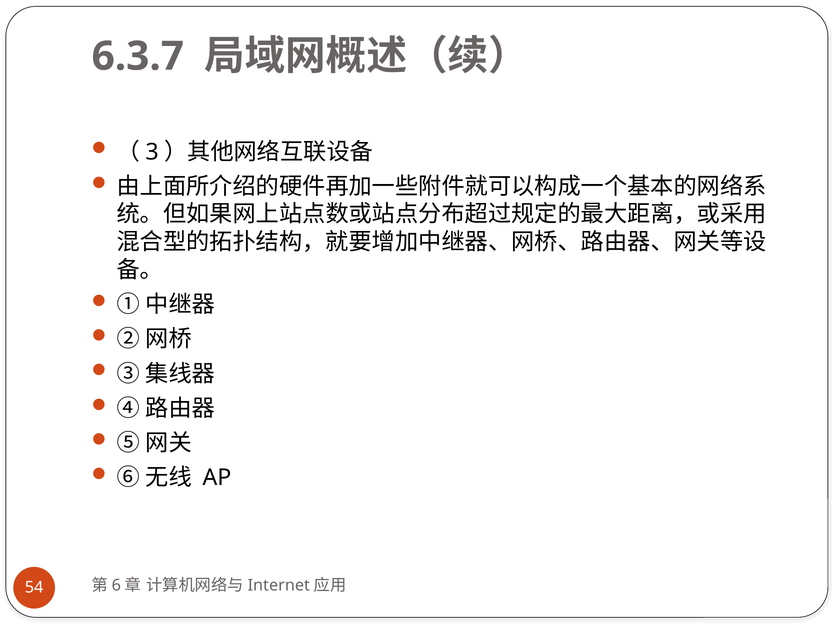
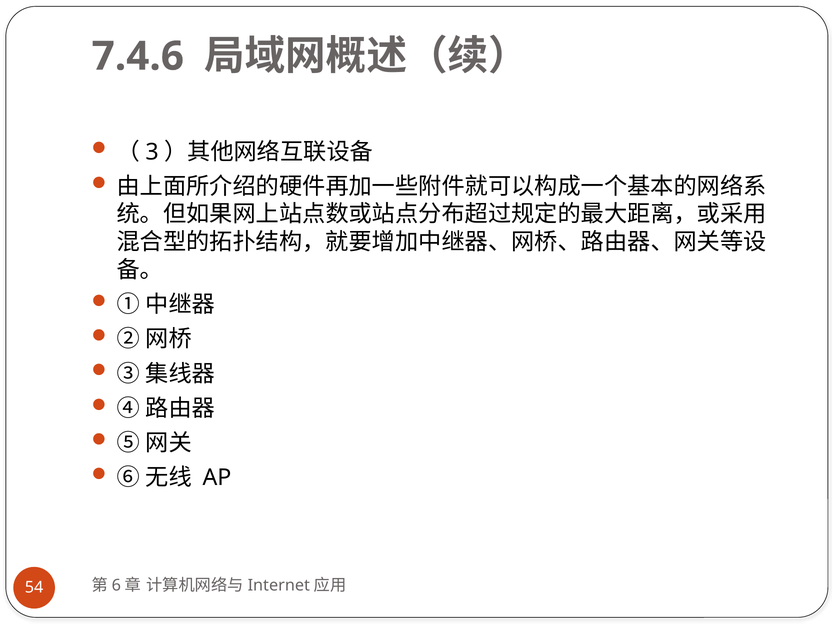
6.3.7: 6.3.7 -> 7.4.6 (138, 56)
